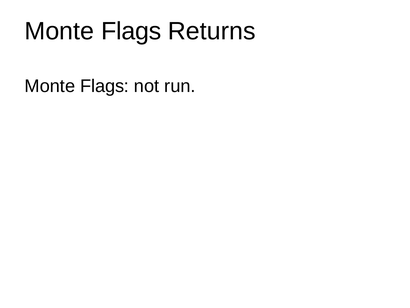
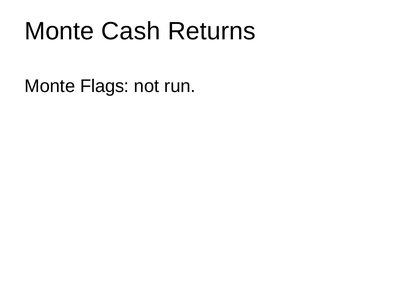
Flags: Flags -> Cash (131, 31)
